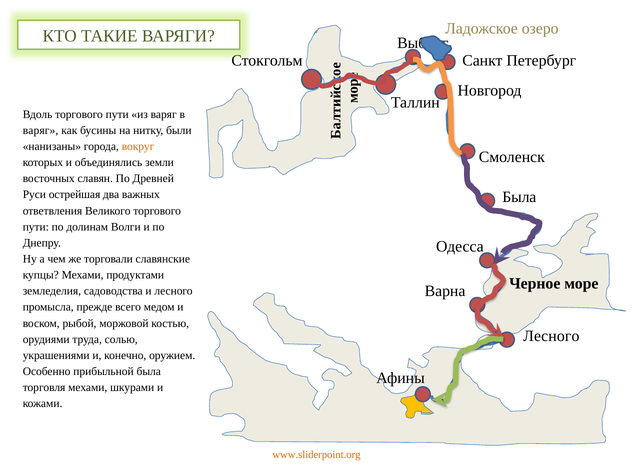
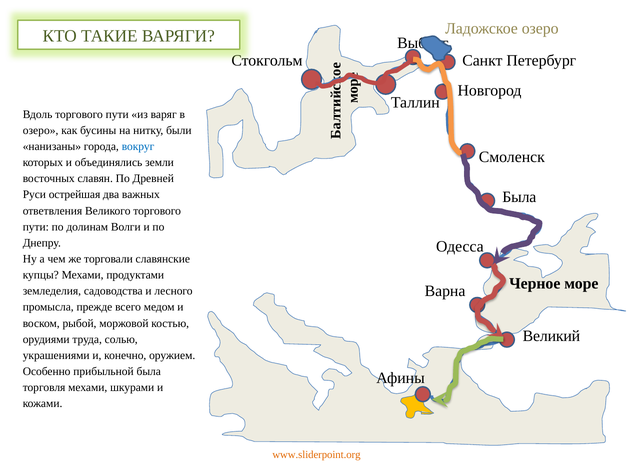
варяг: варяг -> озеро (41, 131)
вокруг colour: orange -> blue (138, 147)
Лесного: Лесного -> Великий (551, 336)
